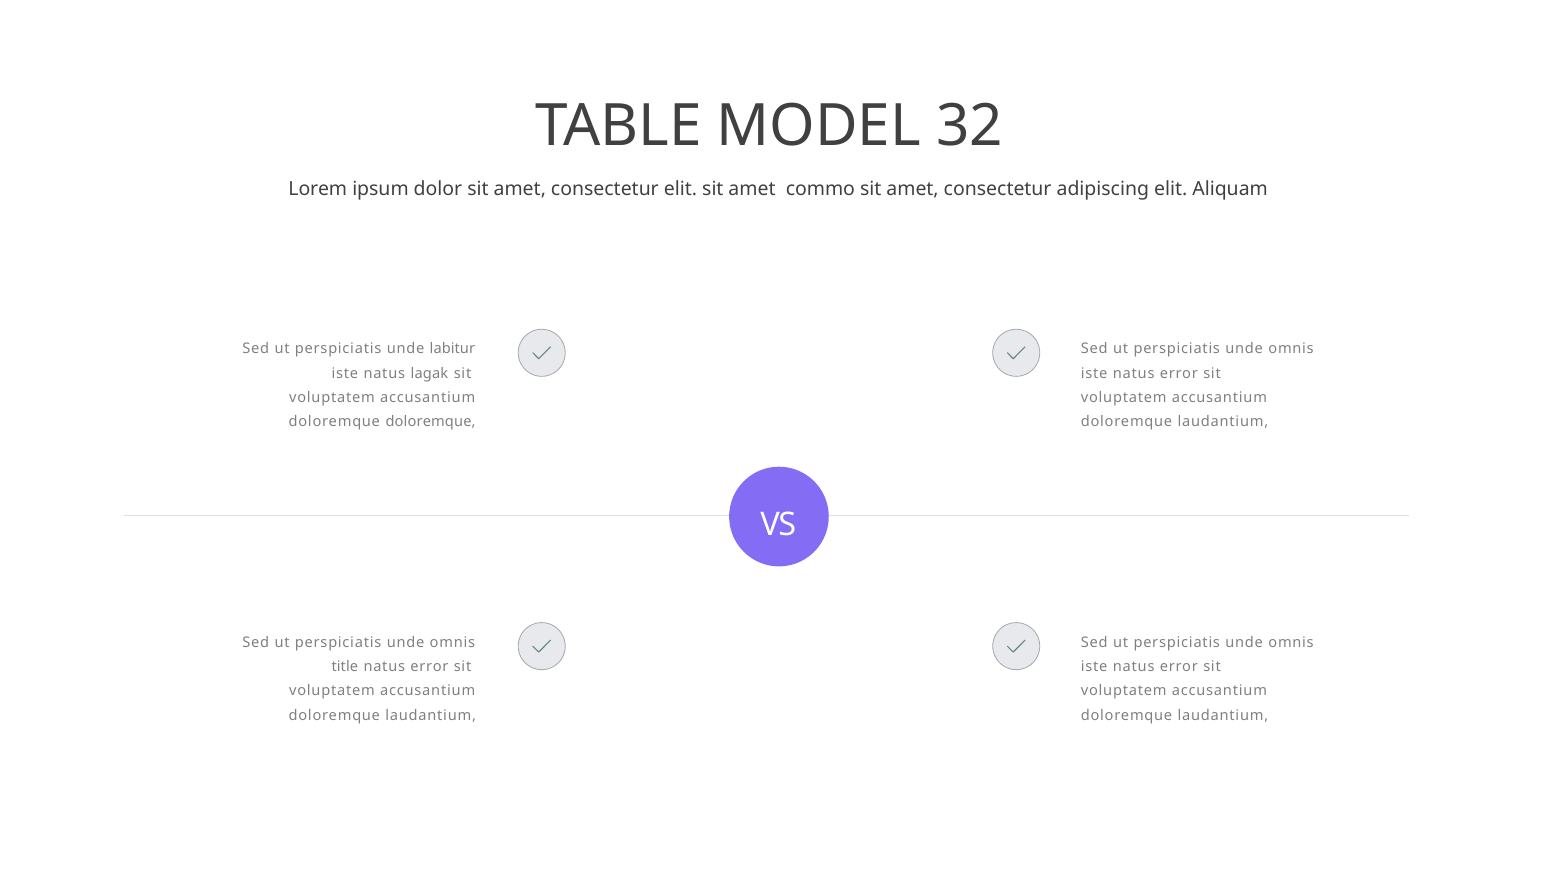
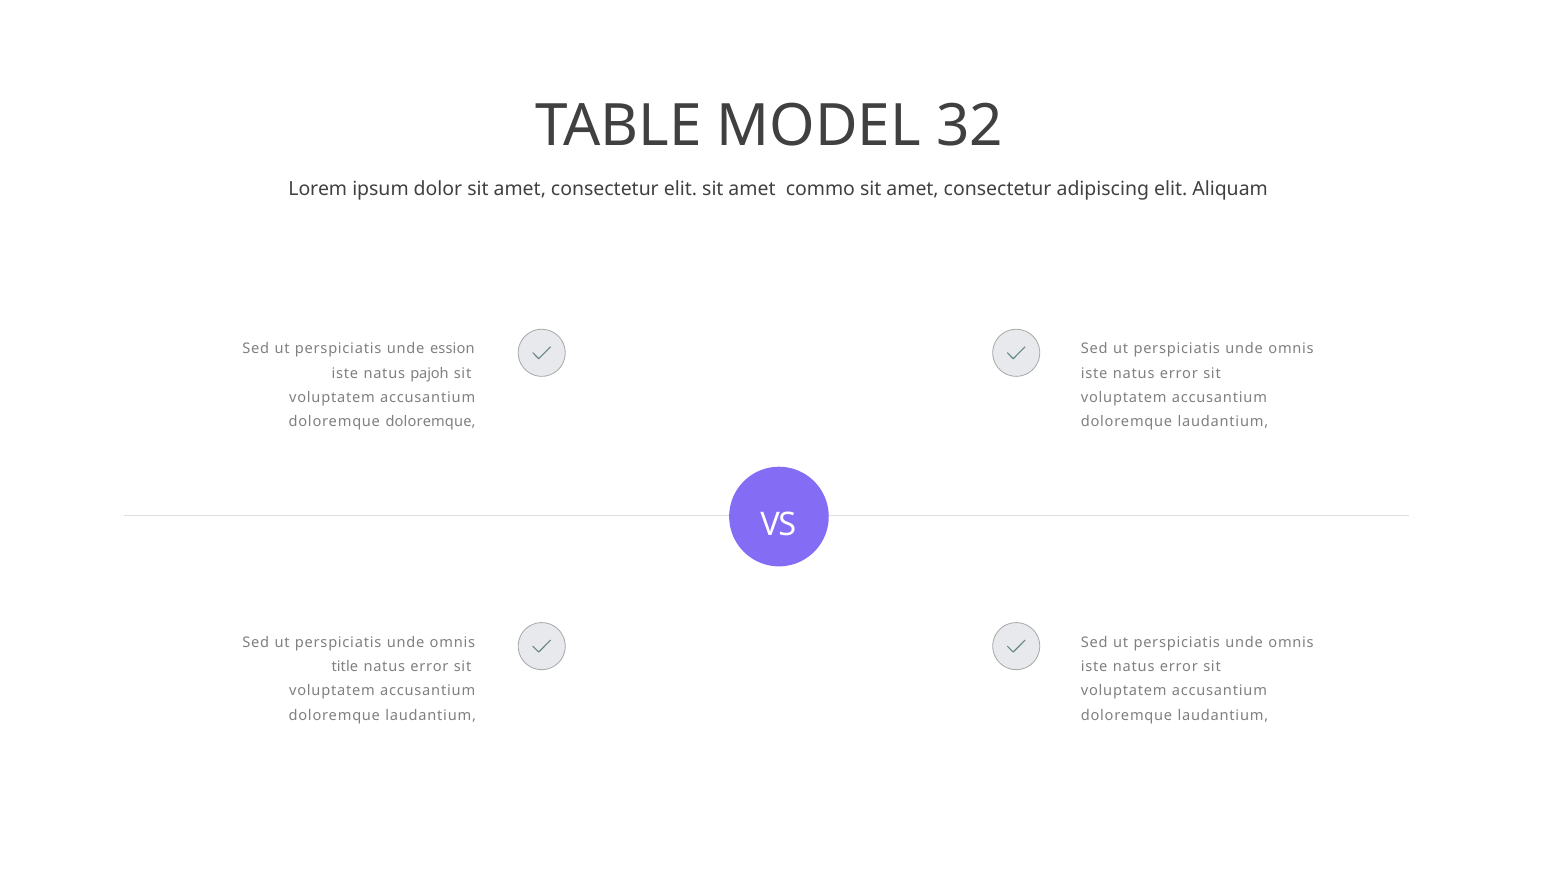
labitur: labitur -> ession (452, 349)
lagak: lagak -> pajoh (430, 373)
